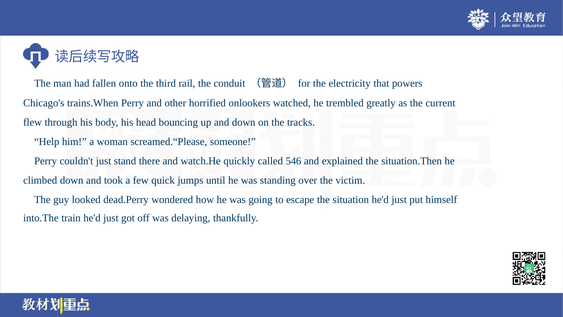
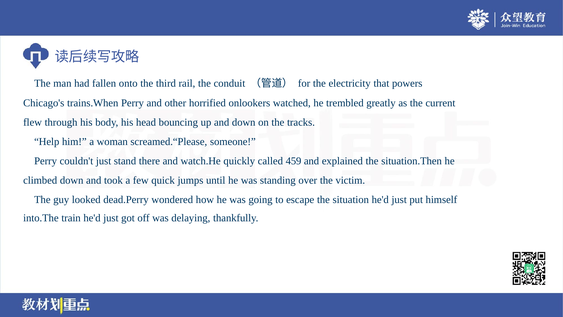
546: 546 -> 459 (294, 161)
